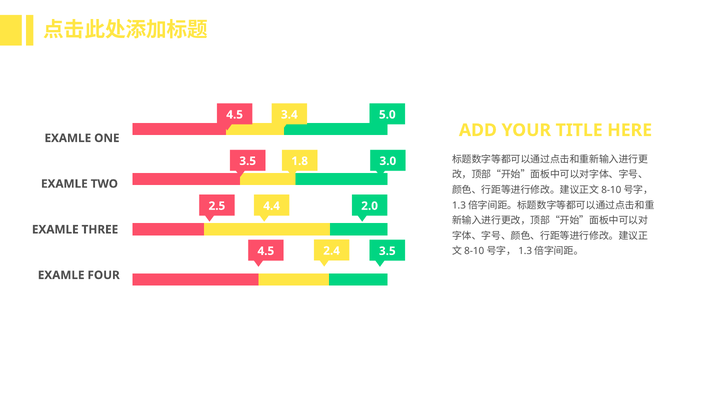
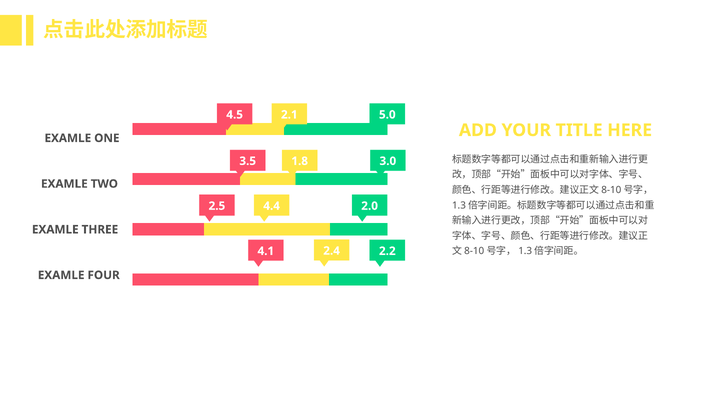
3.4: 3.4 -> 2.1 (289, 115)
4.5: 4.5 -> 4.1 (266, 251)
2.4 3.5: 3.5 -> 2.2 (387, 251)
